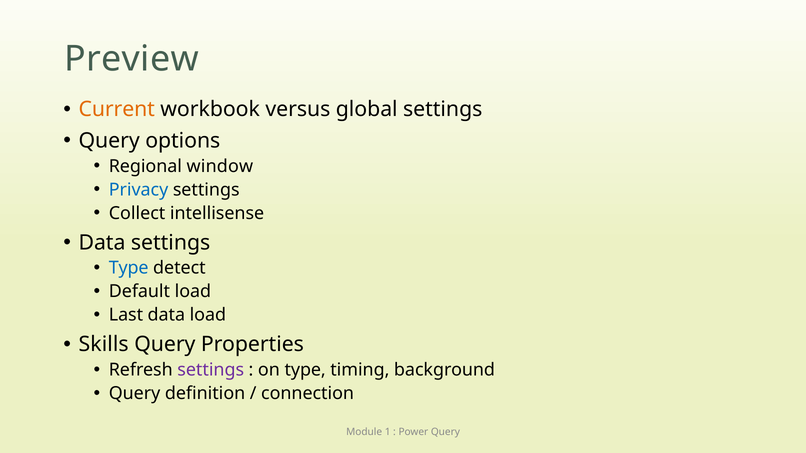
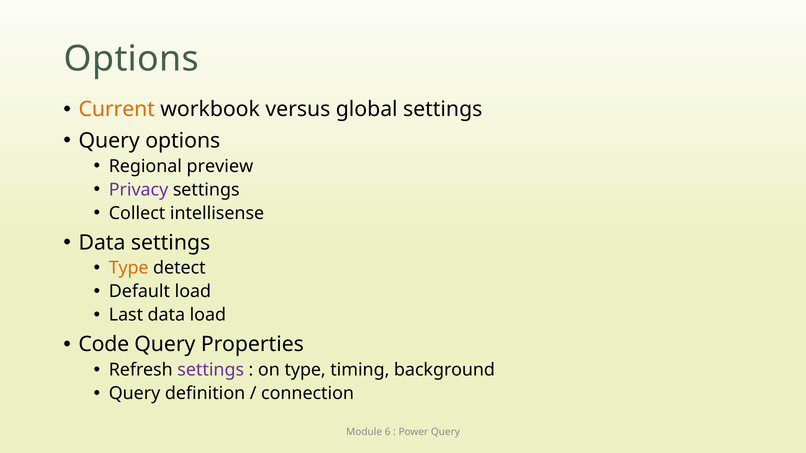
Preview: Preview -> Options (131, 59)
window: window -> preview (220, 166)
Privacy colour: blue -> purple (139, 190)
Type colour: blue -> orange (129, 268)
Skills: Skills -> Code (104, 345)
1: 1 -> 6 (388, 432)
